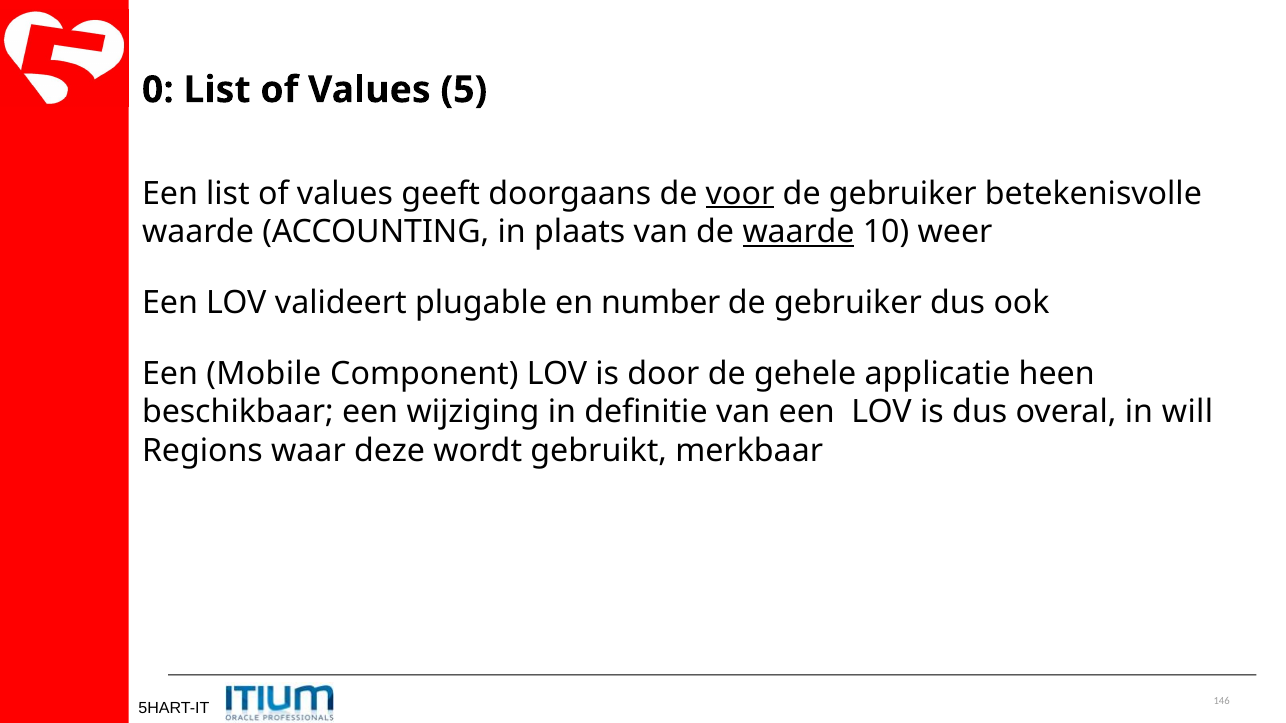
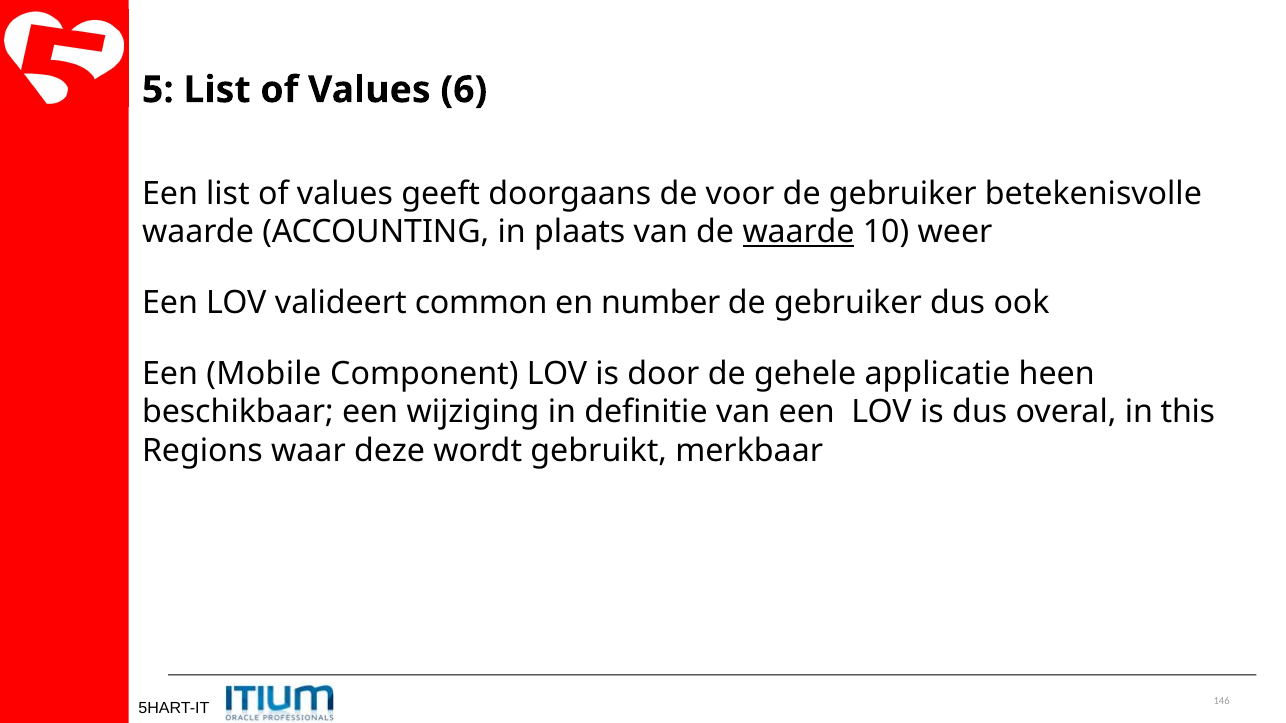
0: 0 -> 5 (158, 90)
5: 5 -> 6 (464, 90)
voor underline: present -> none (740, 194)
plugable: plugable -> common (481, 303)
will: will -> this (1188, 412)
